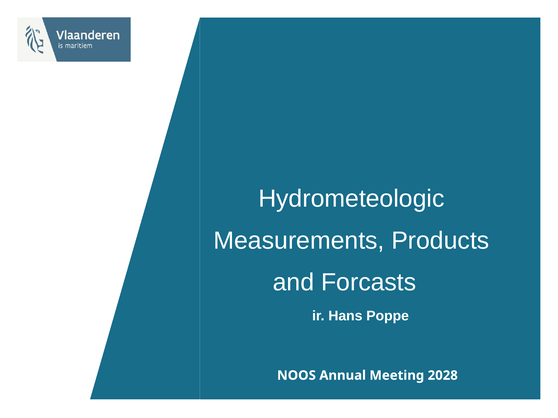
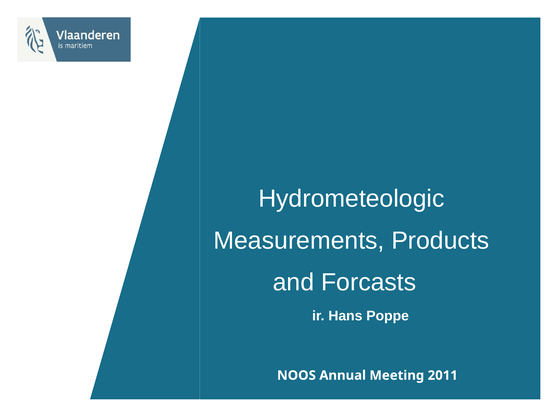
2028: 2028 -> 2011 (443, 376)
